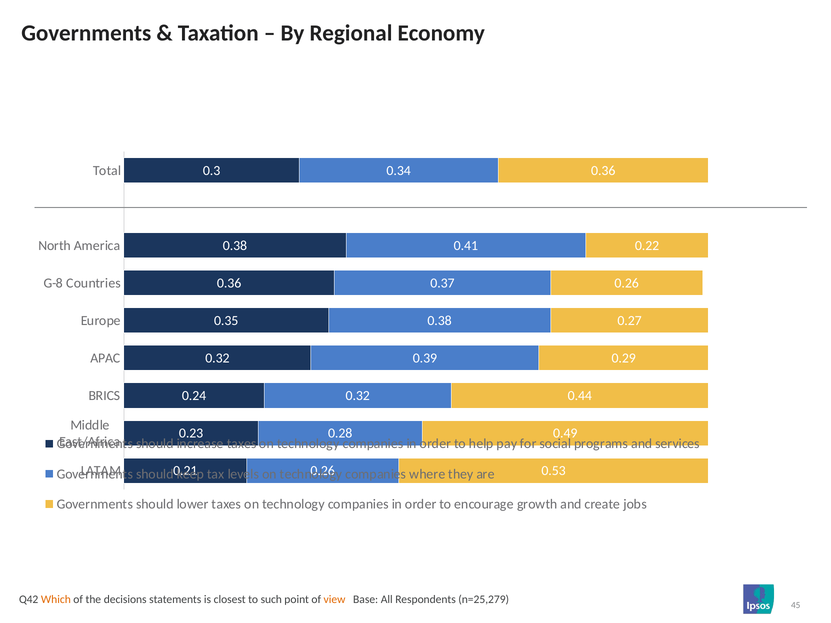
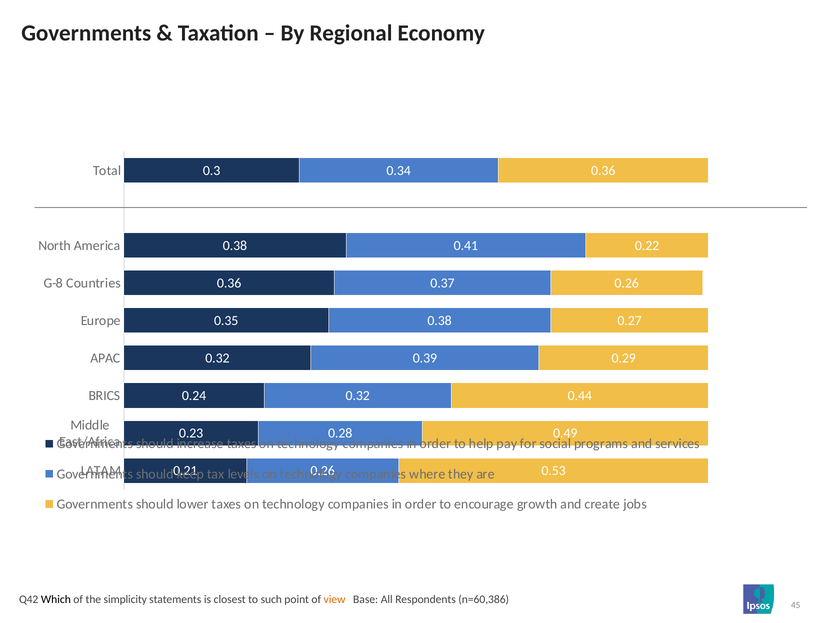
Which colour: orange -> black (56, 600)
decisions: decisions -> simplicity (125, 600)
n=25,279: n=25,279 -> n=60,386 (484, 600)
